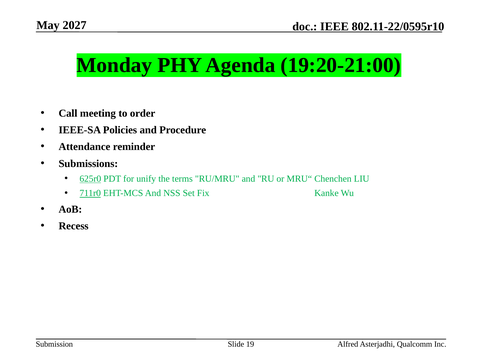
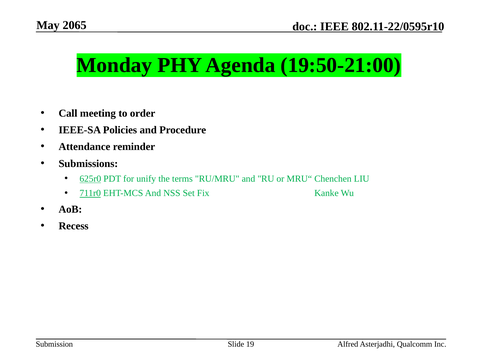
2027: 2027 -> 2065 (75, 25)
19:20-21:00: 19:20-21:00 -> 19:50-21:00 (341, 65)
